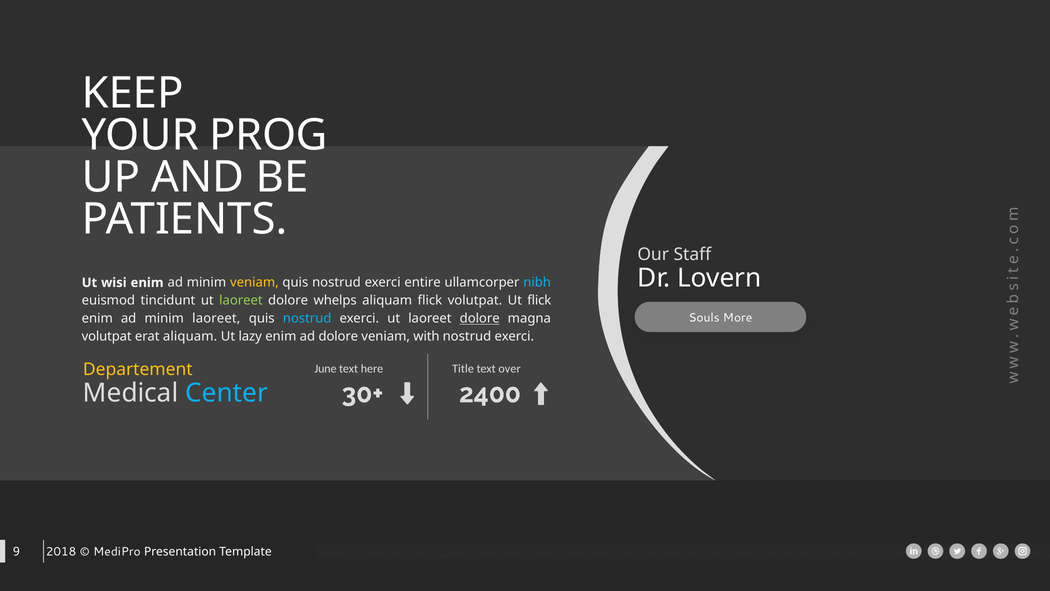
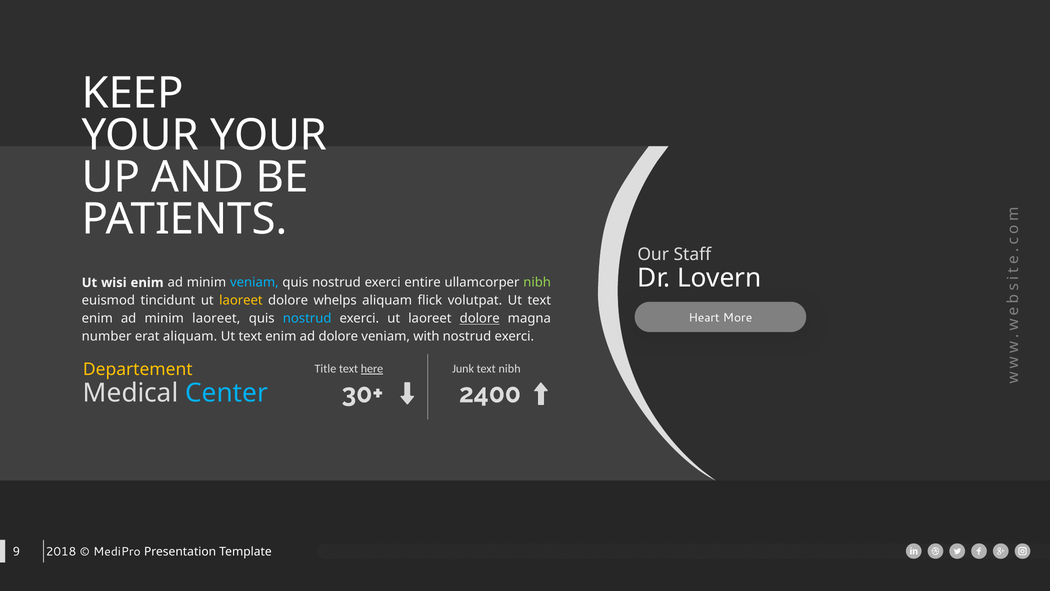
YOUR PROG: PROG -> YOUR (268, 135)
veniam colour: yellow -> light blue (254, 282)
nibh colour: light blue -> light green (537, 282)
laoreet colour: light green -> yellow (241, 300)
volutpat Ut flick: flick -> text (539, 300)
Souls: Souls -> Heart (704, 318)
volutpat: volutpat -> number (107, 336)
lazy: lazy -> text (250, 336)
June: June -> Title (325, 368)
here underline: none -> present (372, 368)
Title: Title -> Junk (463, 368)
text over: over -> nibh (510, 368)
